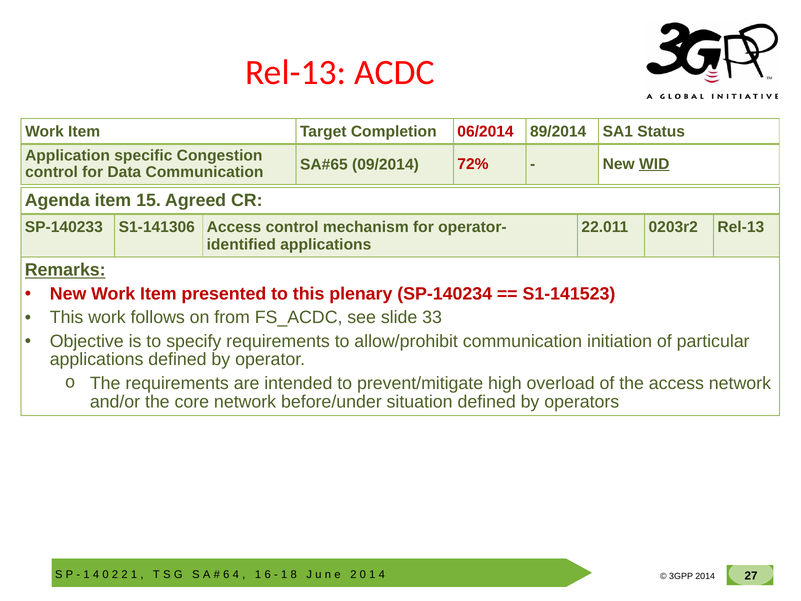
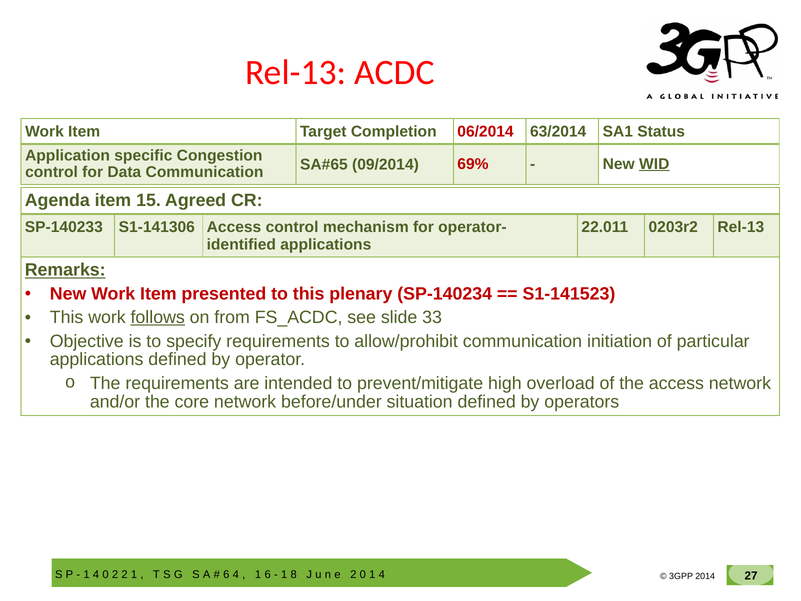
89/2014: 89/2014 -> 63/2014 (558, 131)
72%: 72% -> 69% (473, 164)
follows underline: none -> present (158, 317)
